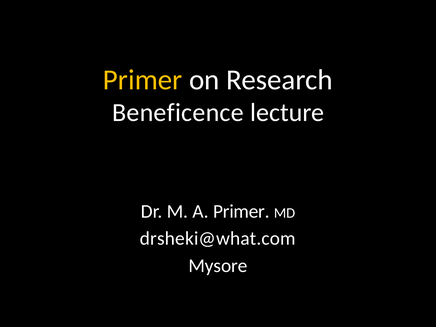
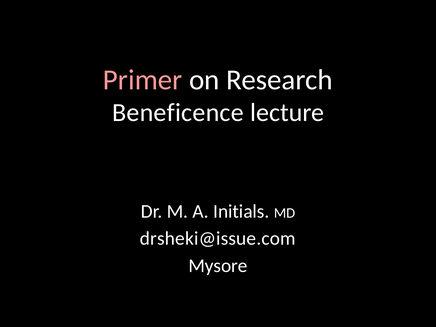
Primer colour: yellow -> pink (143, 80)
A Primer: Primer -> Initials (241, 211)
drsheki@what.com: drsheki@what.com -> drsheki@issue.com (218, 239)
